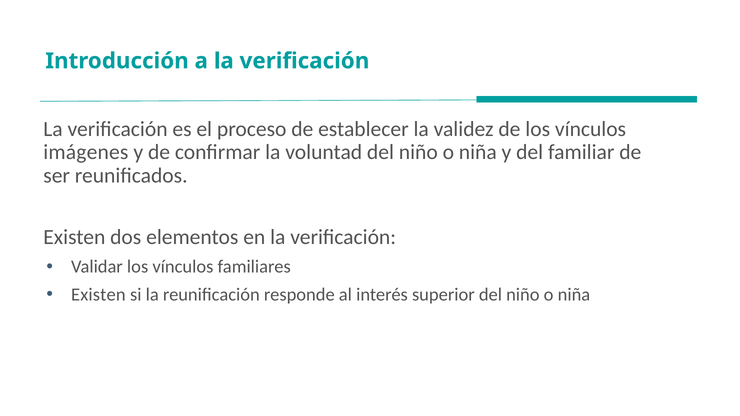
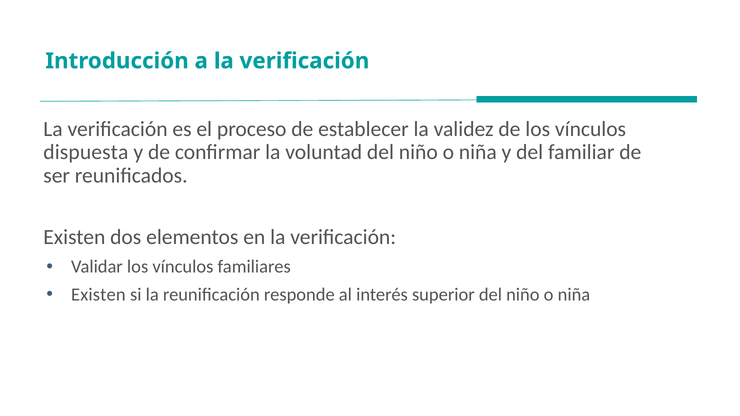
imágenes: imágenes -> dispuesta (86, 152)
